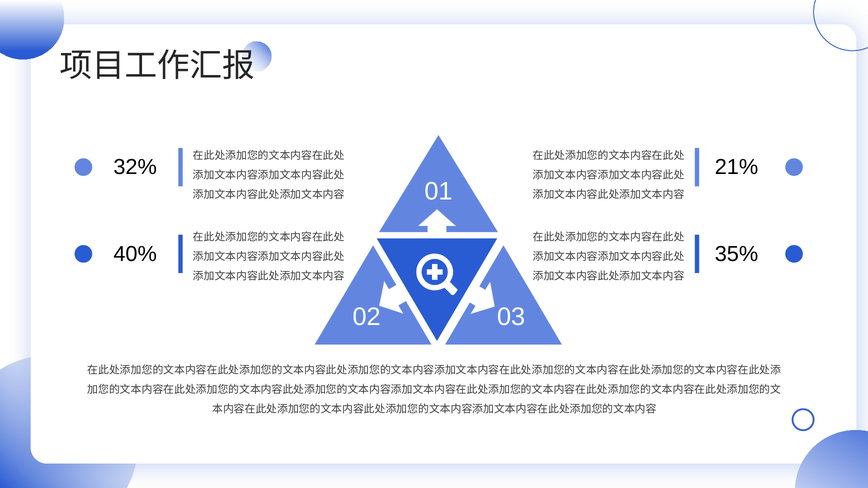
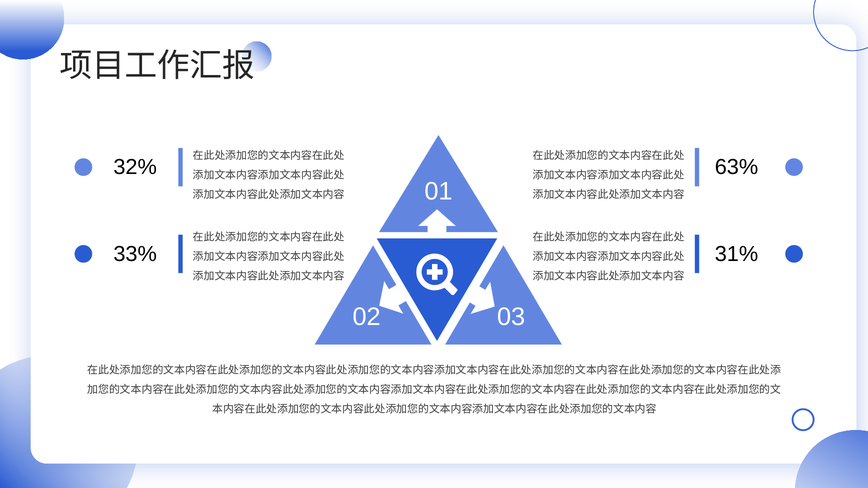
21%: 21% -> 63% (736, 167)
40%: 40% -> 33% (135, 254)
35%: 35% -> 31% (736, 254)
